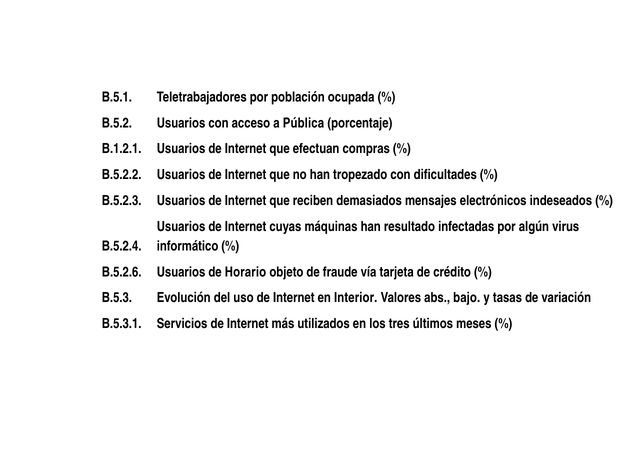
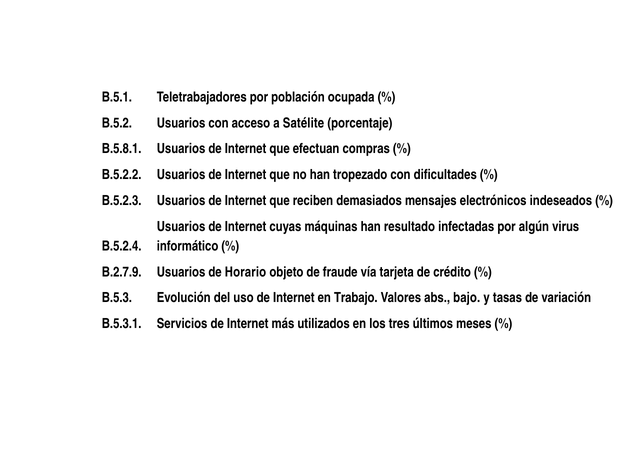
Pública: Pública -> Satélite (303, 123)
B.1.2.1: B.1.2.1 -> B.5.8.1 (122, 149)
B.5.2.6: B.5.2.6 -> B.2.7.9 (122, 272)
Interior: Interior -> Trabajo (356, 298)
